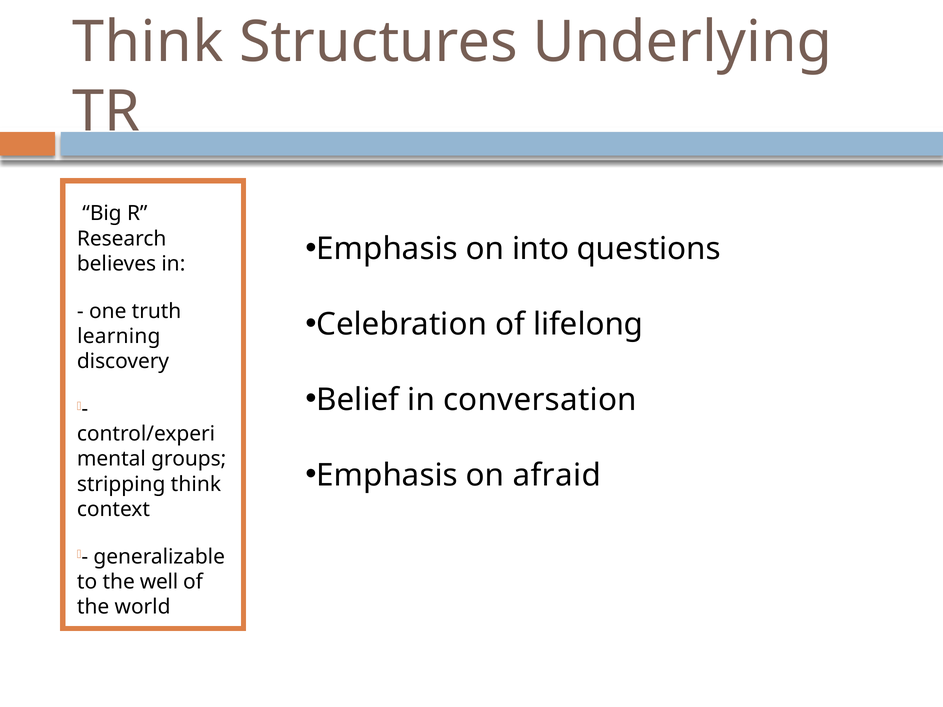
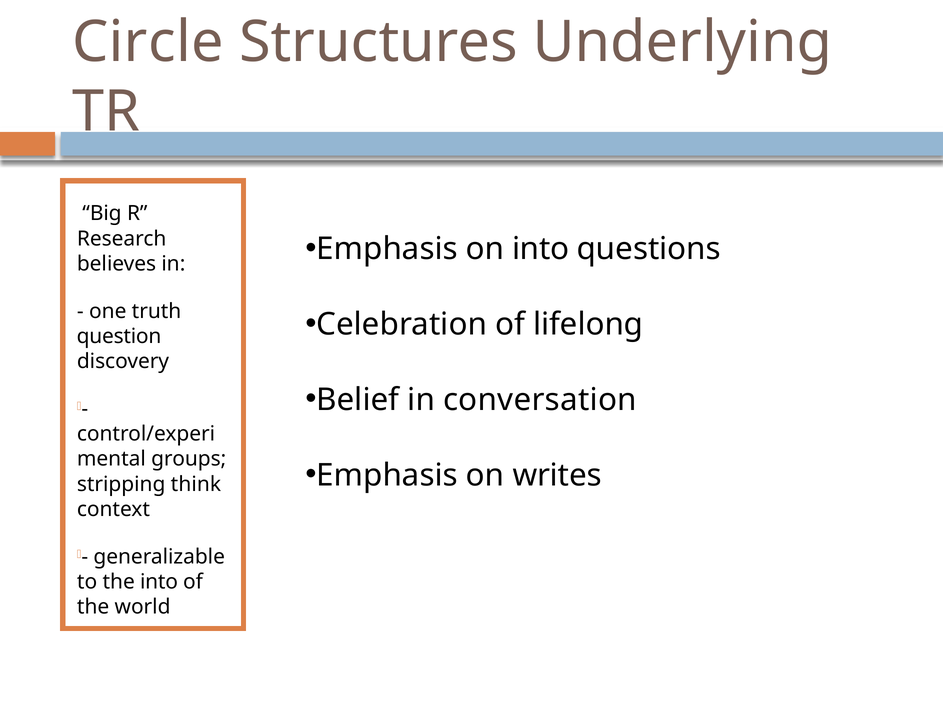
Think: Think -> Circle (148, 42)
learning: learning -> question (119, 336)
afraid: afraid -> writes (557, 475)
the well: well -> into (159, 582)
